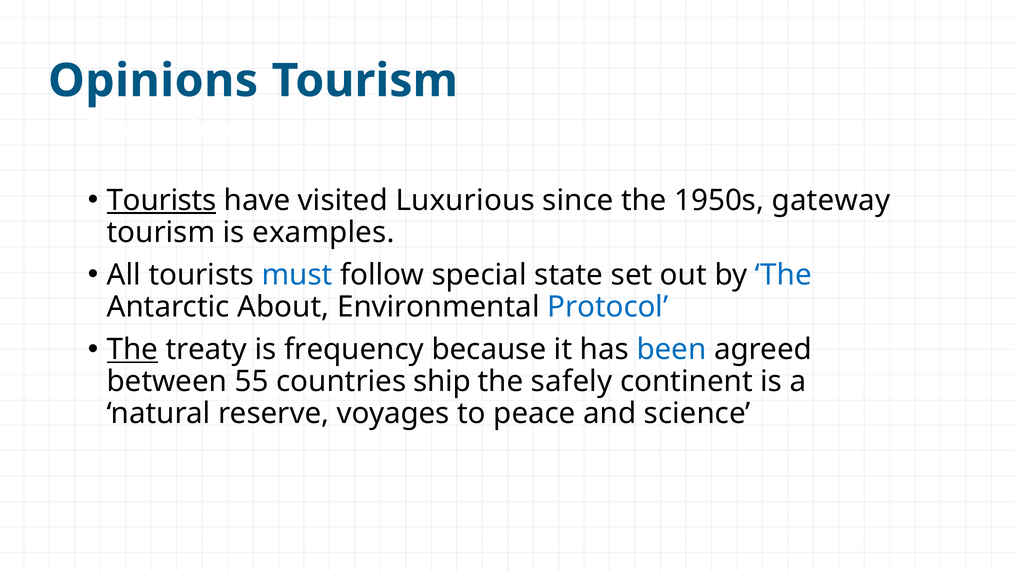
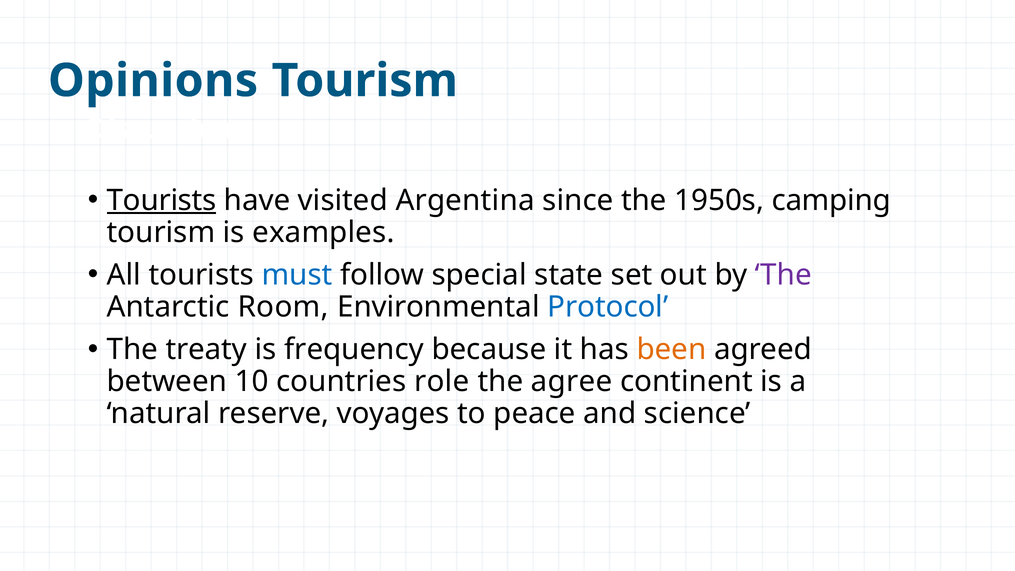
Luxurious: Luxurious -> Argentina (465, 200)
gateway: gateway -> camping (831, 200)
The colour: blue -> purple (783, 275)
About: About -> Room (283, 307)
The underline: present -> none (132, 349)
been colour: blue -> orange (671, 349)
55: 55 -> 10 (252, 381)
ship: ship -> role (442, 381)
safely: safely -> agree (572, 381)
